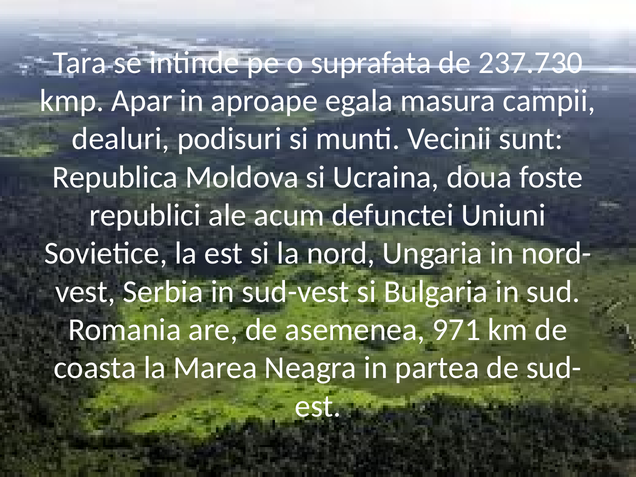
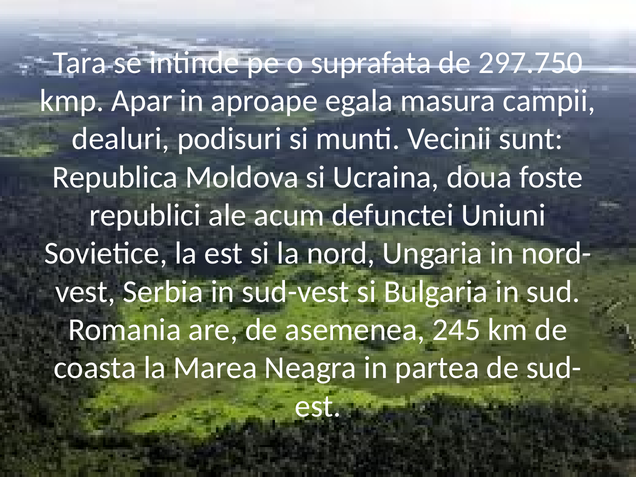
237.730: 237.730 -> 297.750 (530, 63)
971: 971 -> 245 (456, 330)
